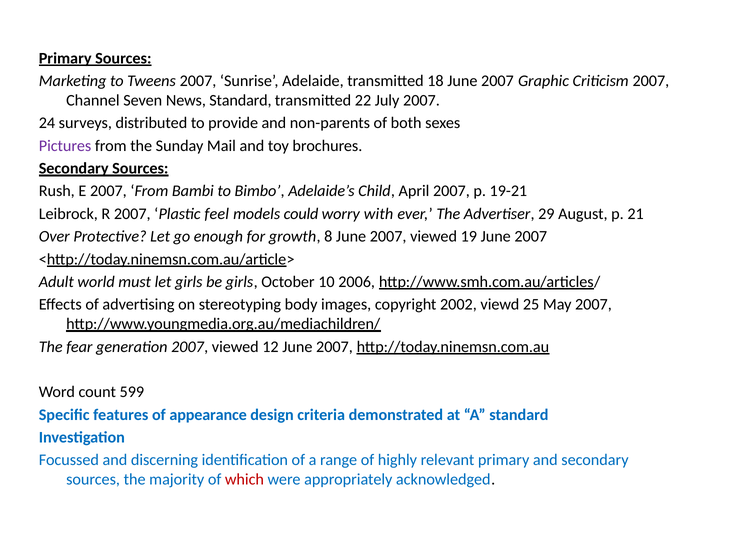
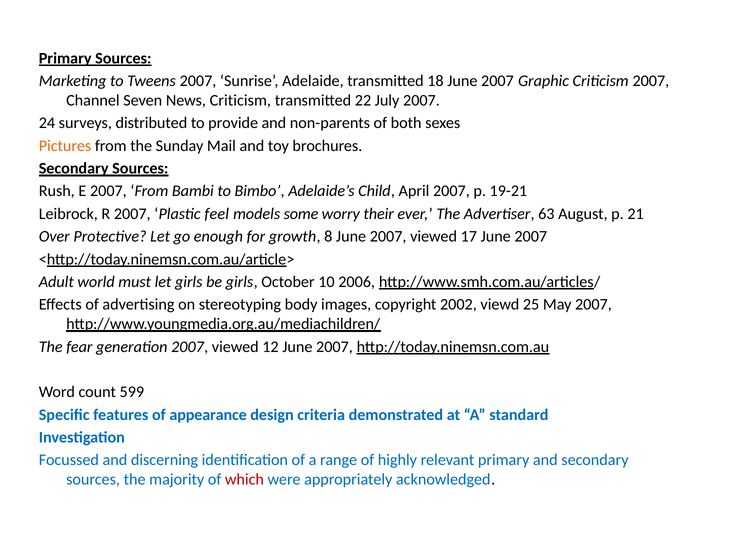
News Standard: Standard -> Criticism (240, 100)
Pictures colour: purple -> orange (65, 146)
could: could -> some (301, 214)
with: with -> their (379, 214)
29: 29 -> 63 (546, 214)
19: 19 -> 17 (469, 236)
